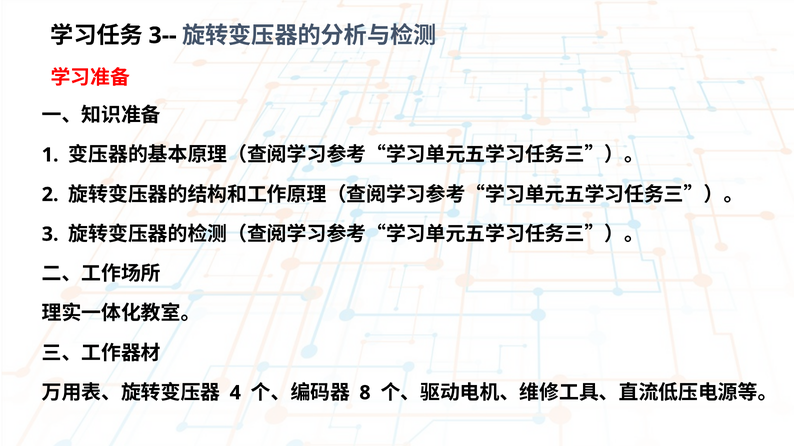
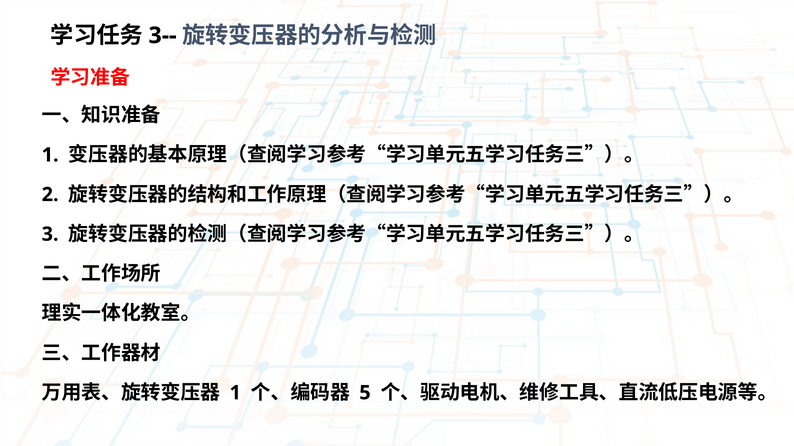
4: 4 -> 1 (235, 393)
8: 8 -> 5 (365, 393)
